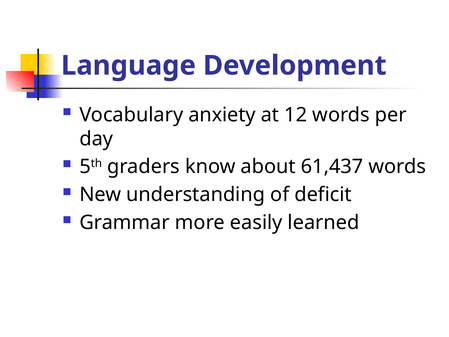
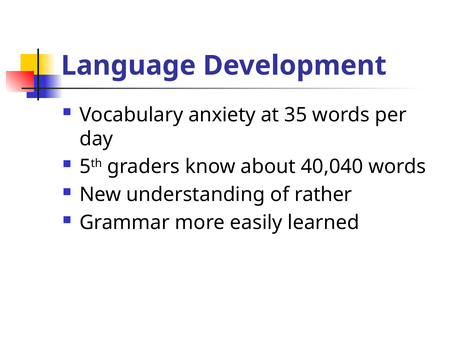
12: 12 -> 35 (296, 115)
61,437: 61,437 -> 40,040 (332, 167)
deficit: deficit -> rather (323, 195)
